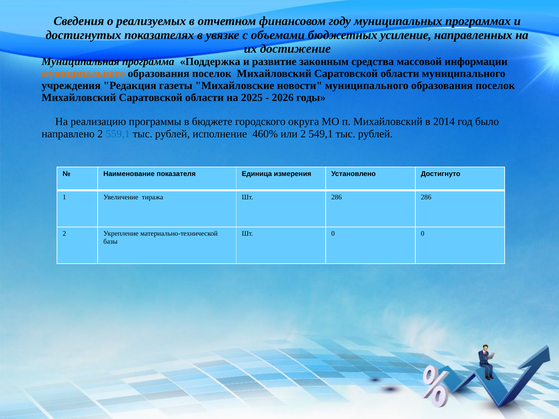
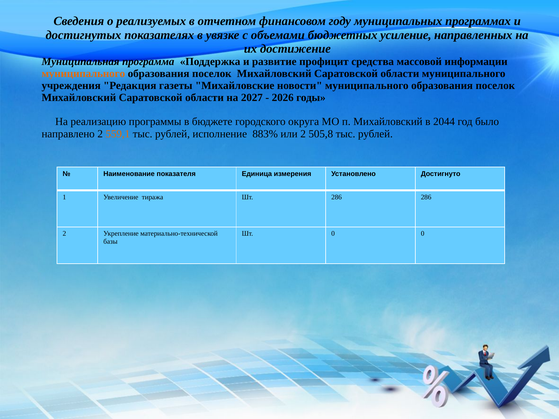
законным: законным -> профицит (324, 62)
2025: 2025 -> 2027 (252, 98)
2014: 2014 -> 2044 (444, 122)
559,1 colour: blue -> orange (118, 134)
460%: 460% -> 883% (265, 134)
549,1: 549,1 -> 505,8 (321, 134)
